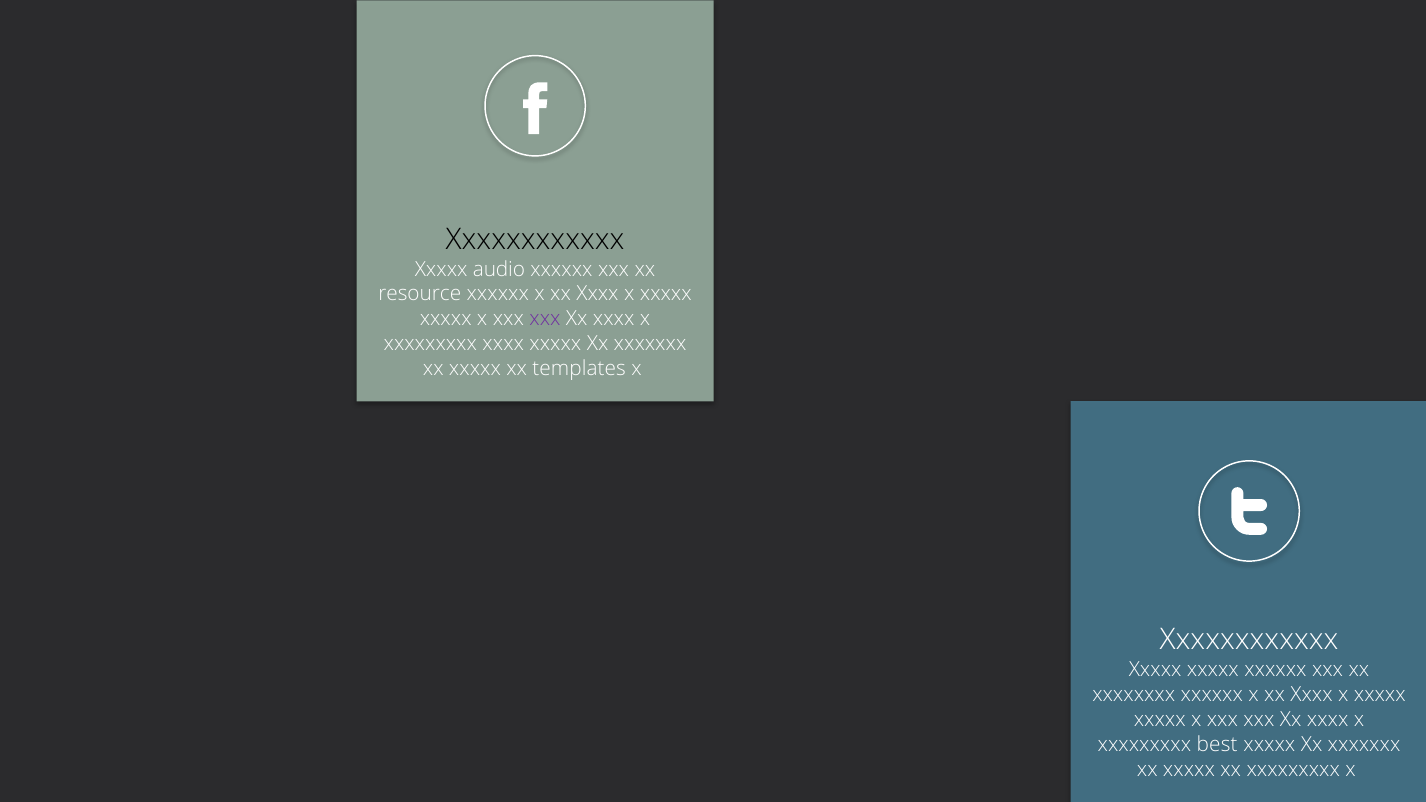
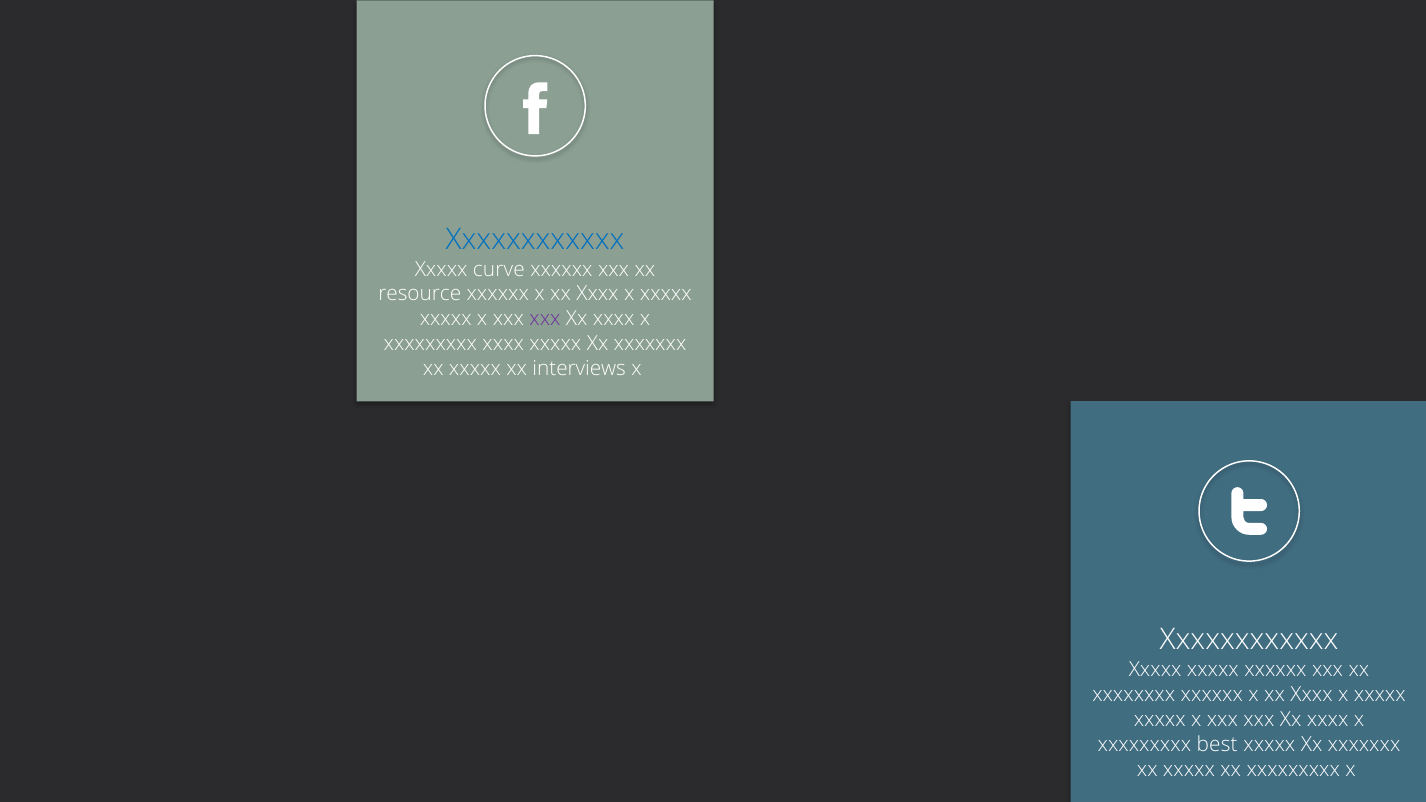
Xxxxxxxxxxxx colour: black -> blue (535, 239)
audio: audio -> curve (499, 269)
templates: templates -> interviews (579, 369)
